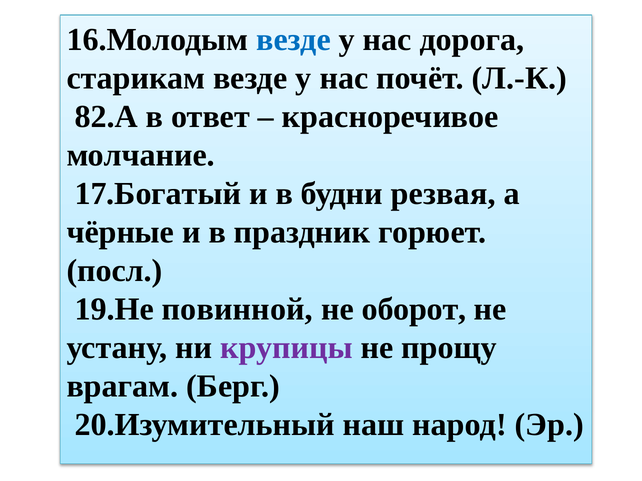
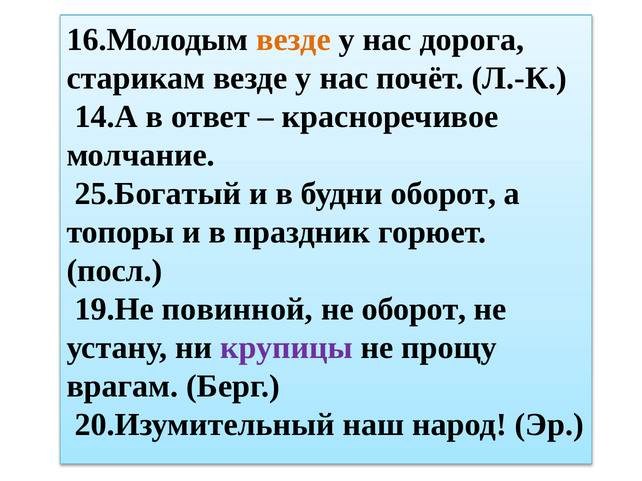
везде colour: blue -> orange (294, 40)
82.А: 82.А -> 14.А (106, 117)
17.Богатый: 17.Богатый -> 25.Богатый (158, 194)
будни резвая: резвая -> оборот (443, 194)
чёрные: чёрные -> топоры (120, 232)
